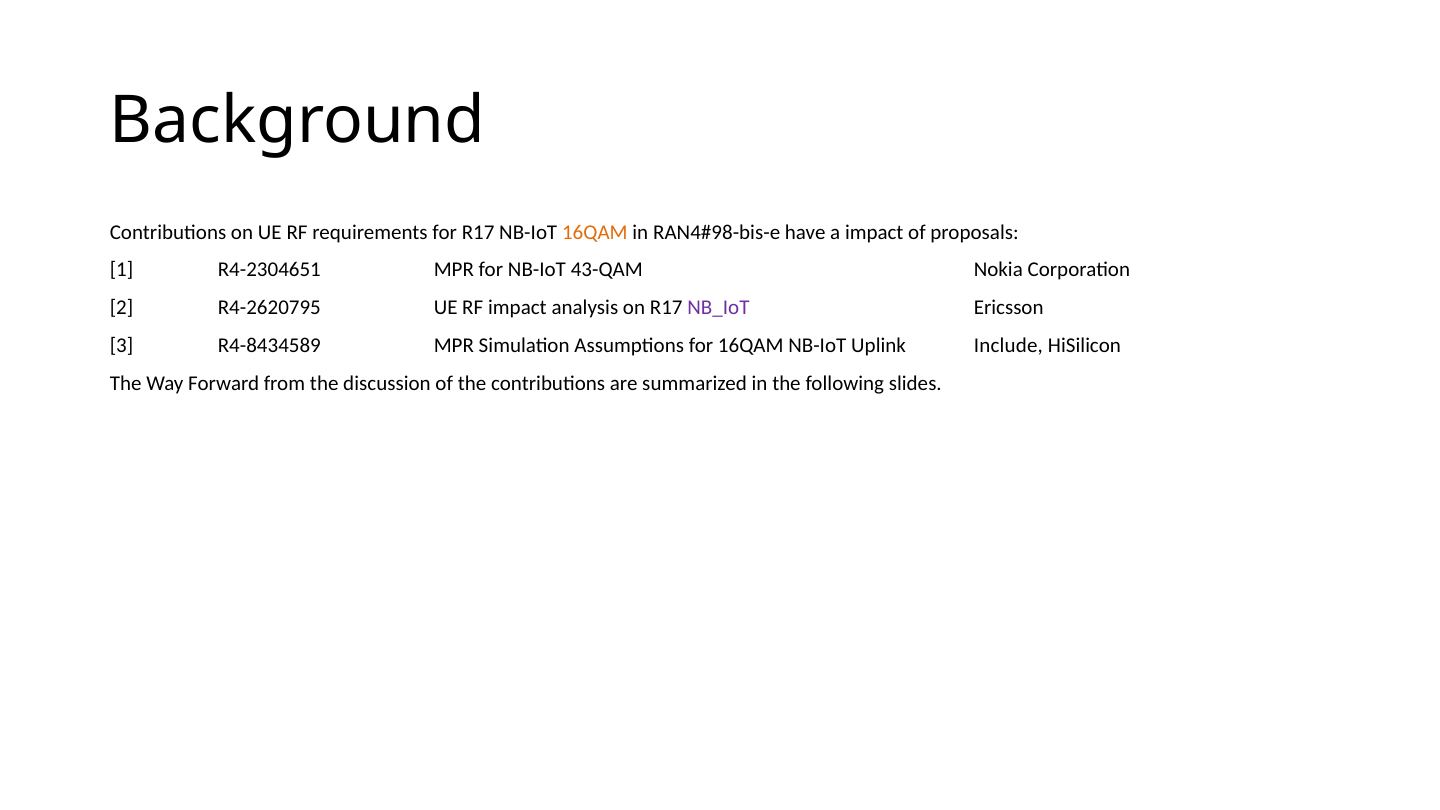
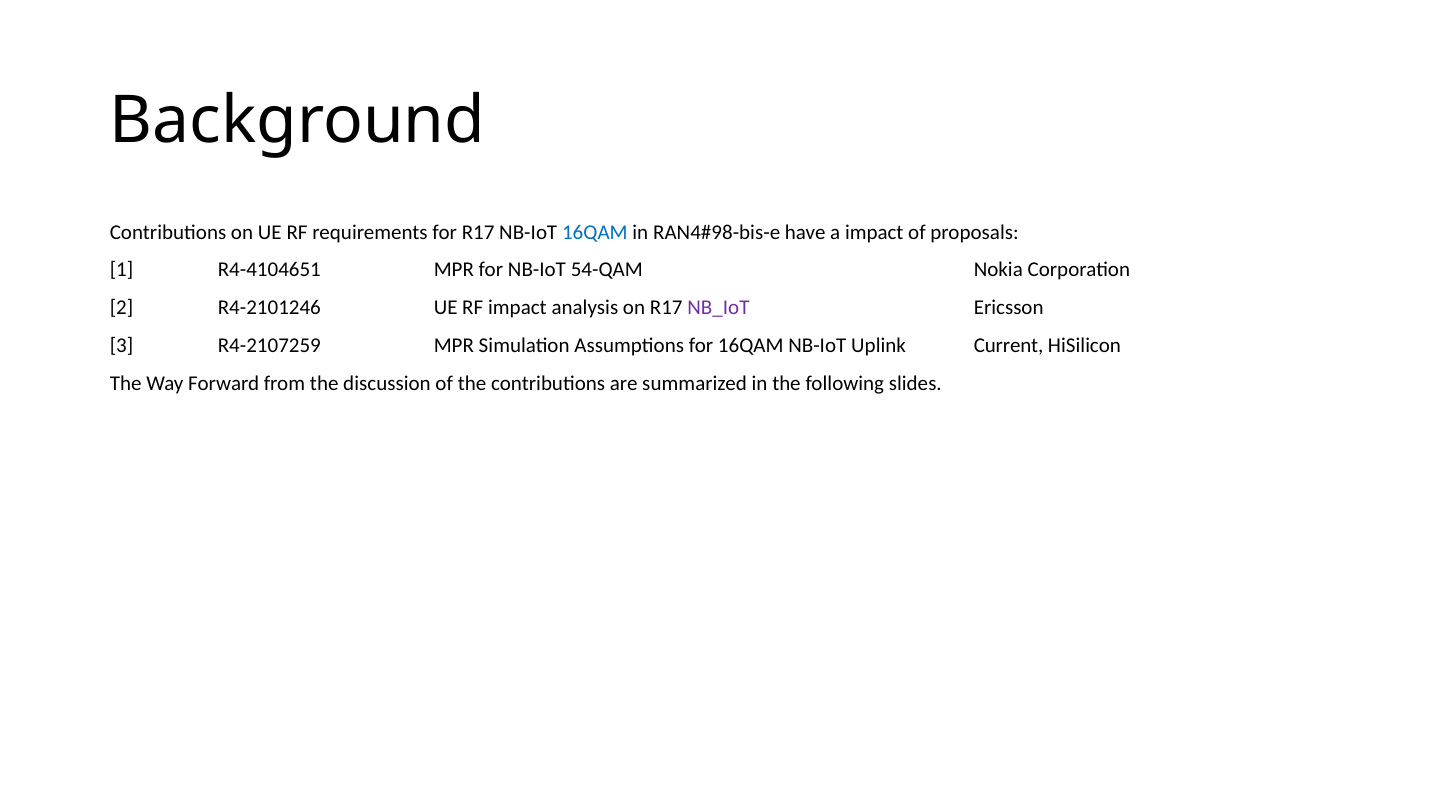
16QAM colour: orange -> blue (595, 232)
R4-2304651: R4-2304651 -> R4-4104651 (269, 270)
43-QAM: 43-QAM -> 54-QAM (607, 270)
R4-2620795: R4-2620795 -> R4-2101246 (269, 308)
R4-8434589: R4-8434589 -> R4-2107259 (269, 346)
Include: Include -> Current (1009, 346)
